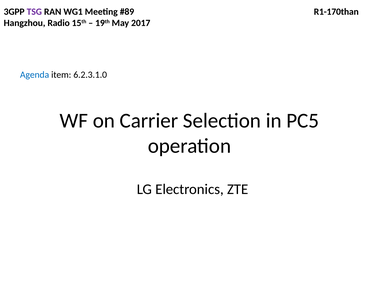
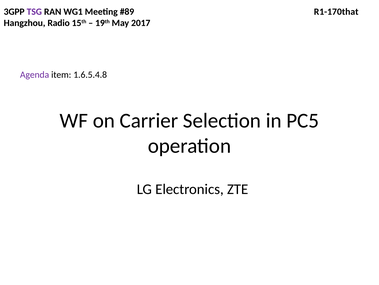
R1-170than: R1-170than -> R1-170that (336, 12)
Agenda colour: blue -> purple (35, 75)
6.2.3.1.0: 6.2.3.1.0 -> 1.6.5.4.8 (90, 75)
